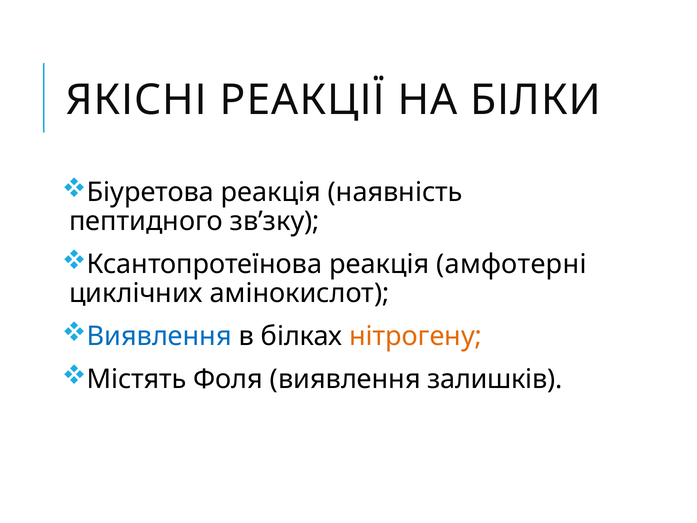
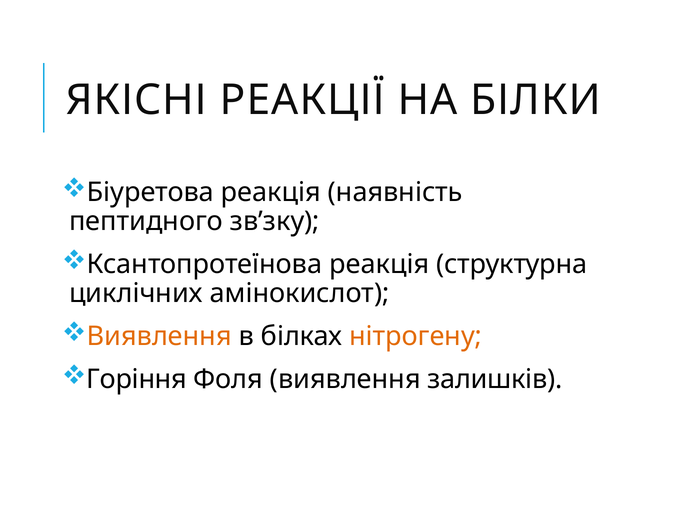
амфотерні: амфотерні -> структурна (512, 264)
Виявлення colour: blue -> orange (159, 336)
Містять: Містять -> Горіння (137, 379)
